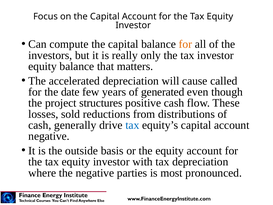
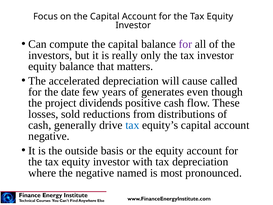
for colour: orange -> purple (185, 44)
generated: generated -> generates (163, 92)
structures: structures -> dividends (101, 103)
parties: parties -> named (132, 173)
